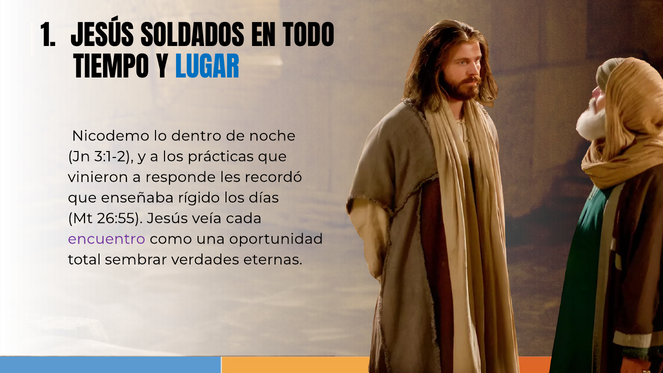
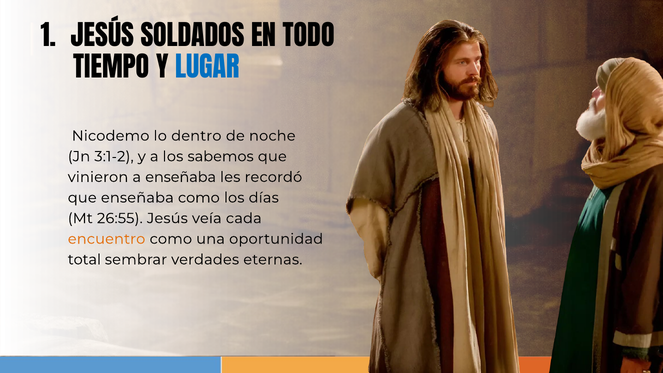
prácticas: prácticas -> sabemos (221, 156)
a responde: responde -> enseñaba (181, 177)
enseñaba rígido: rígido -> como (199, 198)
encuentro colour: purple -> orange (107, 239)
